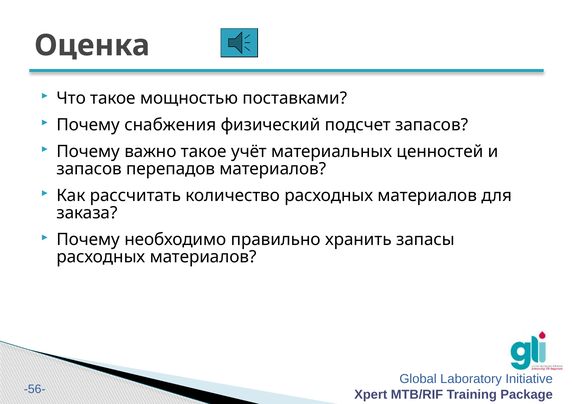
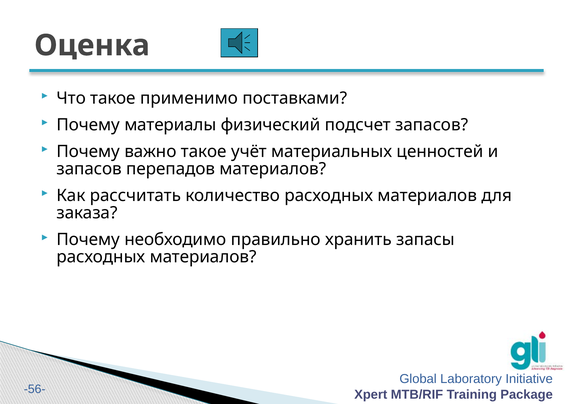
мощностью: мощностью -> применимо (189, 98)
снабжения: снабжения -> материалы (170, 125)
